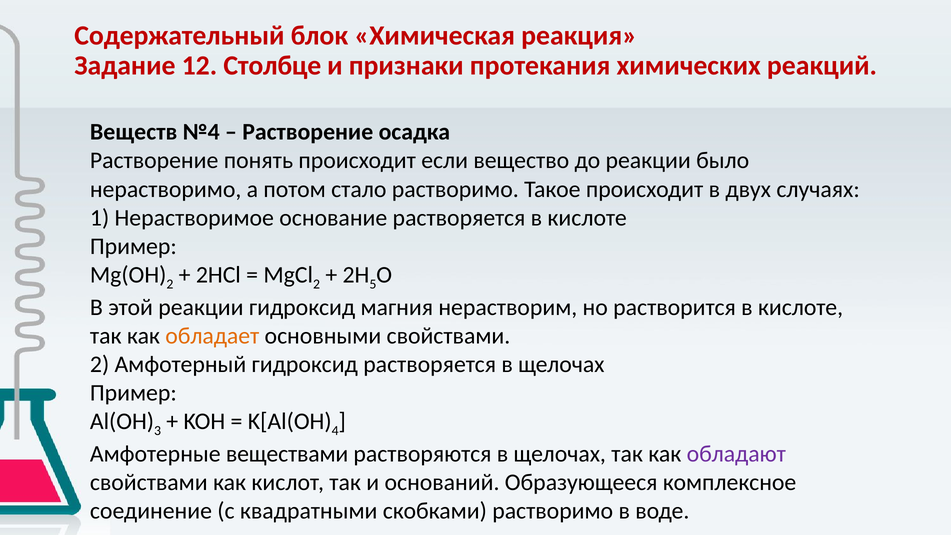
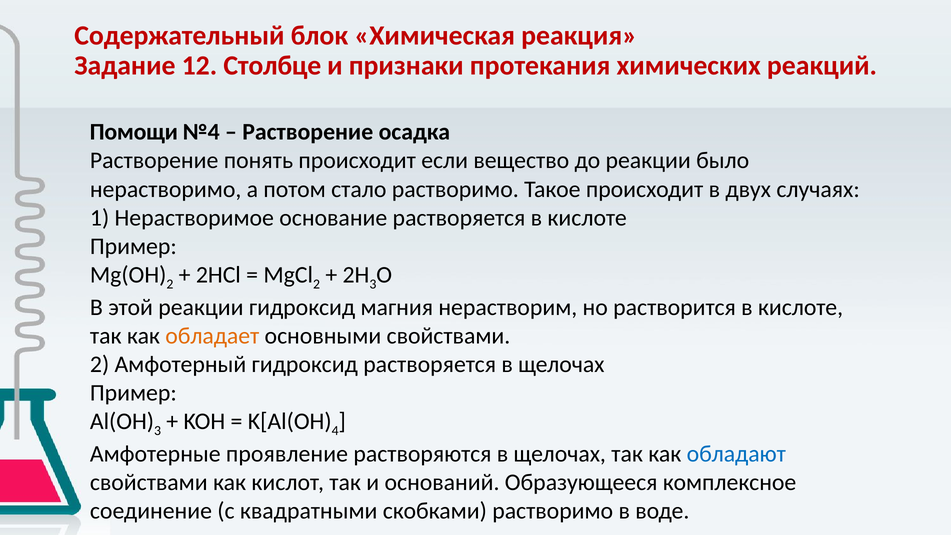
Веществ: Веществ -> Помощи (134, 132)
5: 5 -> 3 (373, 284)
веществами: веществами -> проявление (287, 454)
обладают colour: purple -> blue (736, 454)
